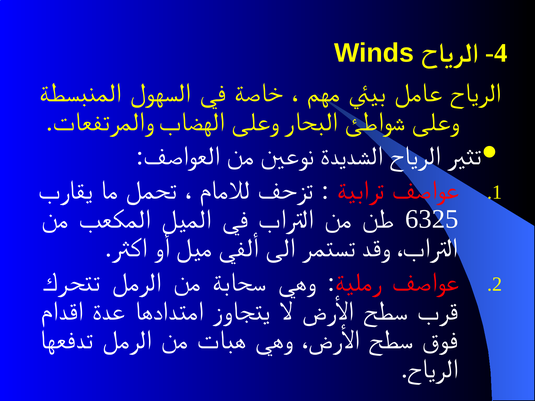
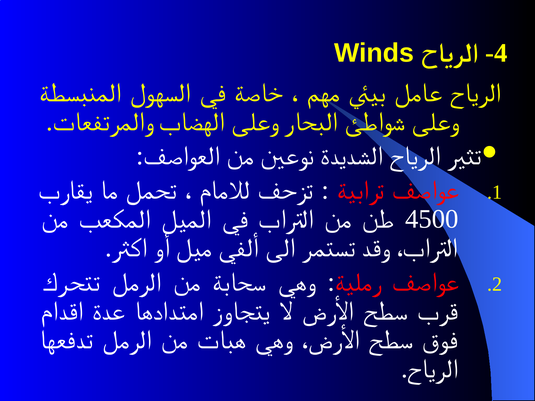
6325: 6325 -> 4500 (432, 219)
